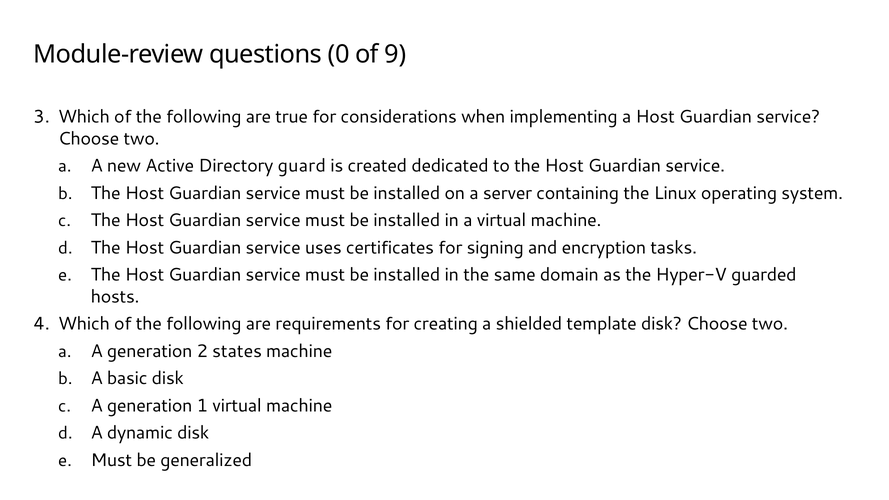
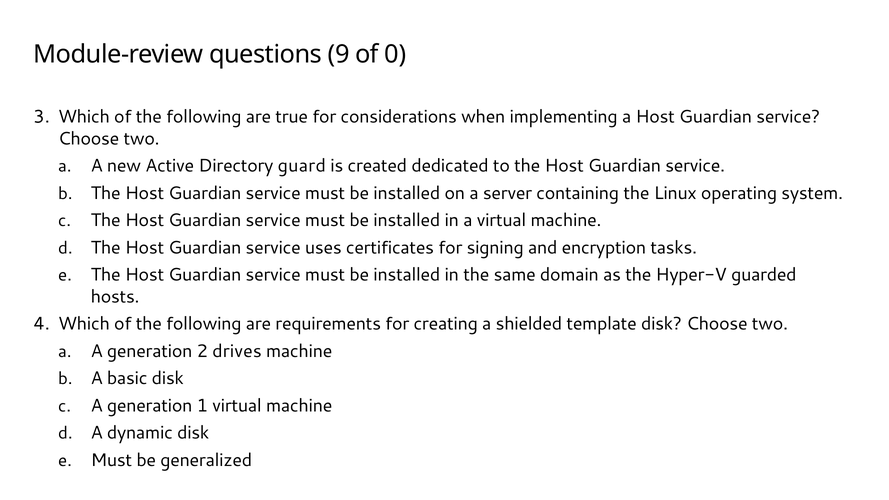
0: 0 -> 9 (339, 54)
9: 9 -> 0 (395, 54)
states: states -> drives (237, 351)
